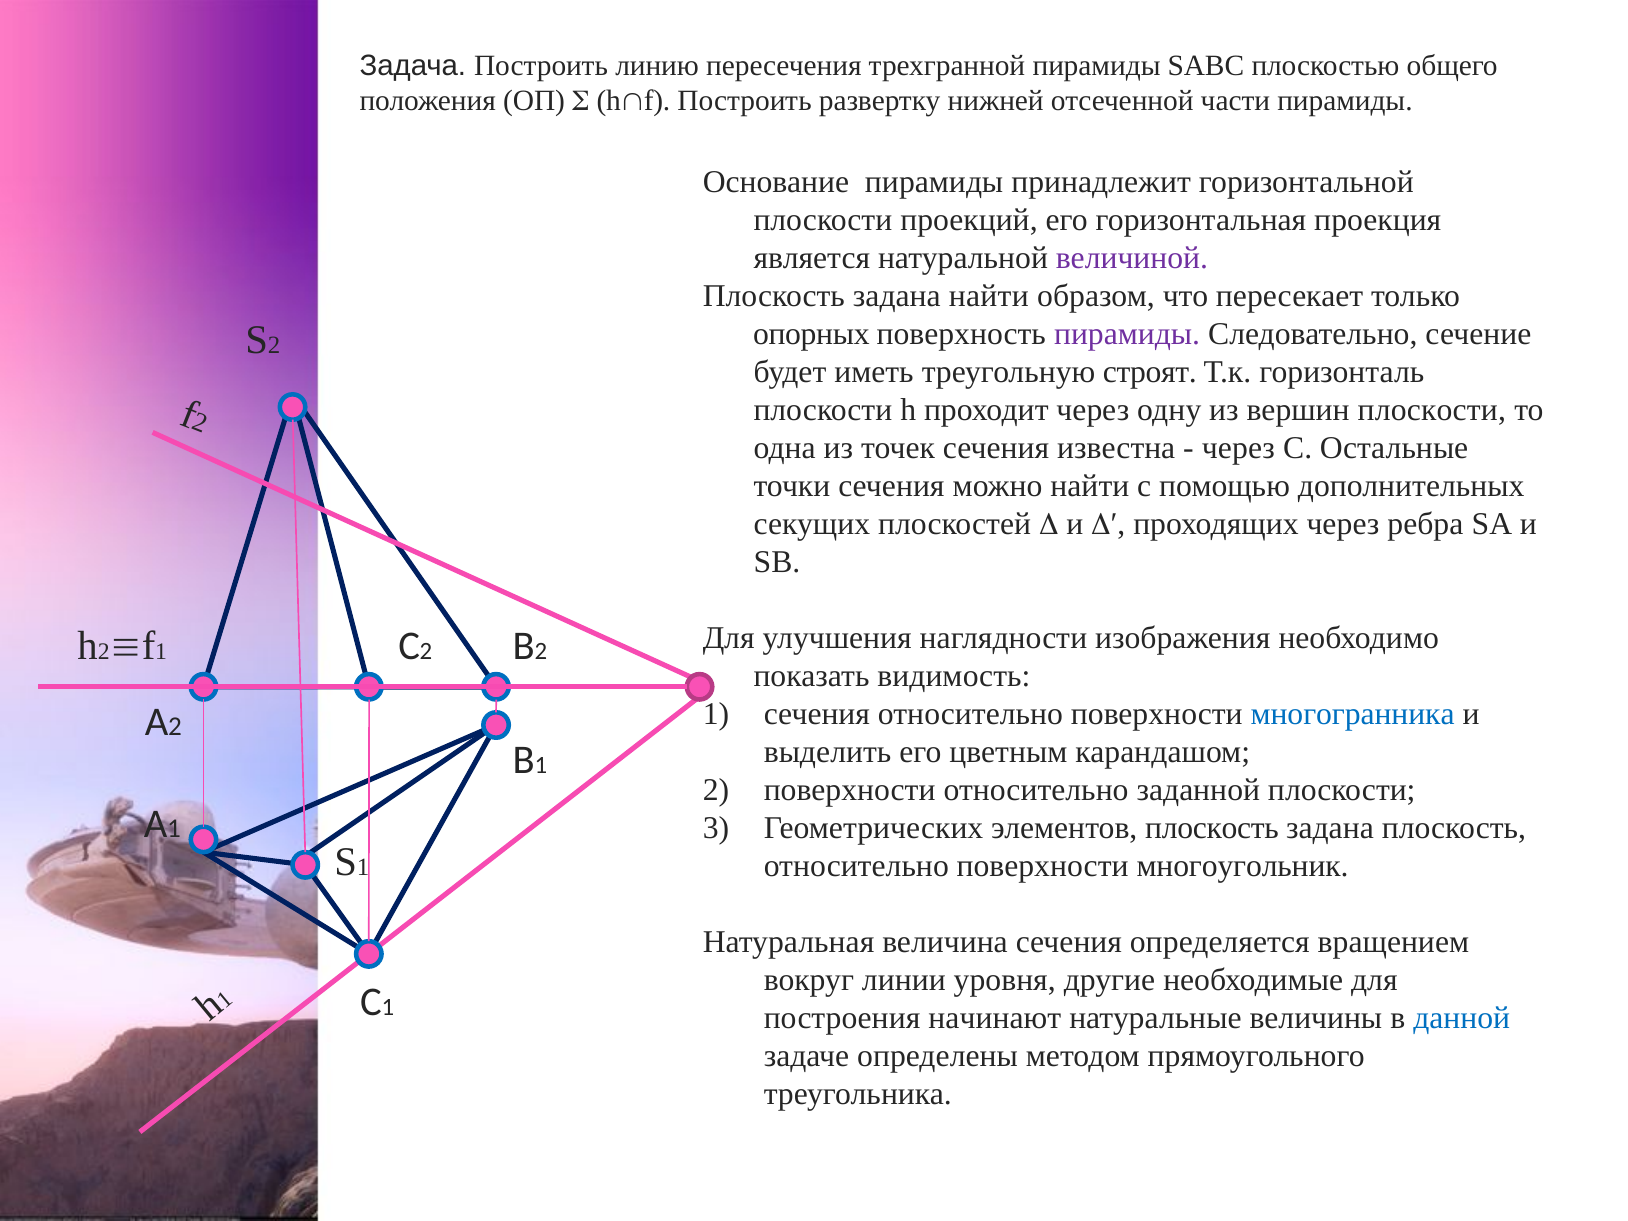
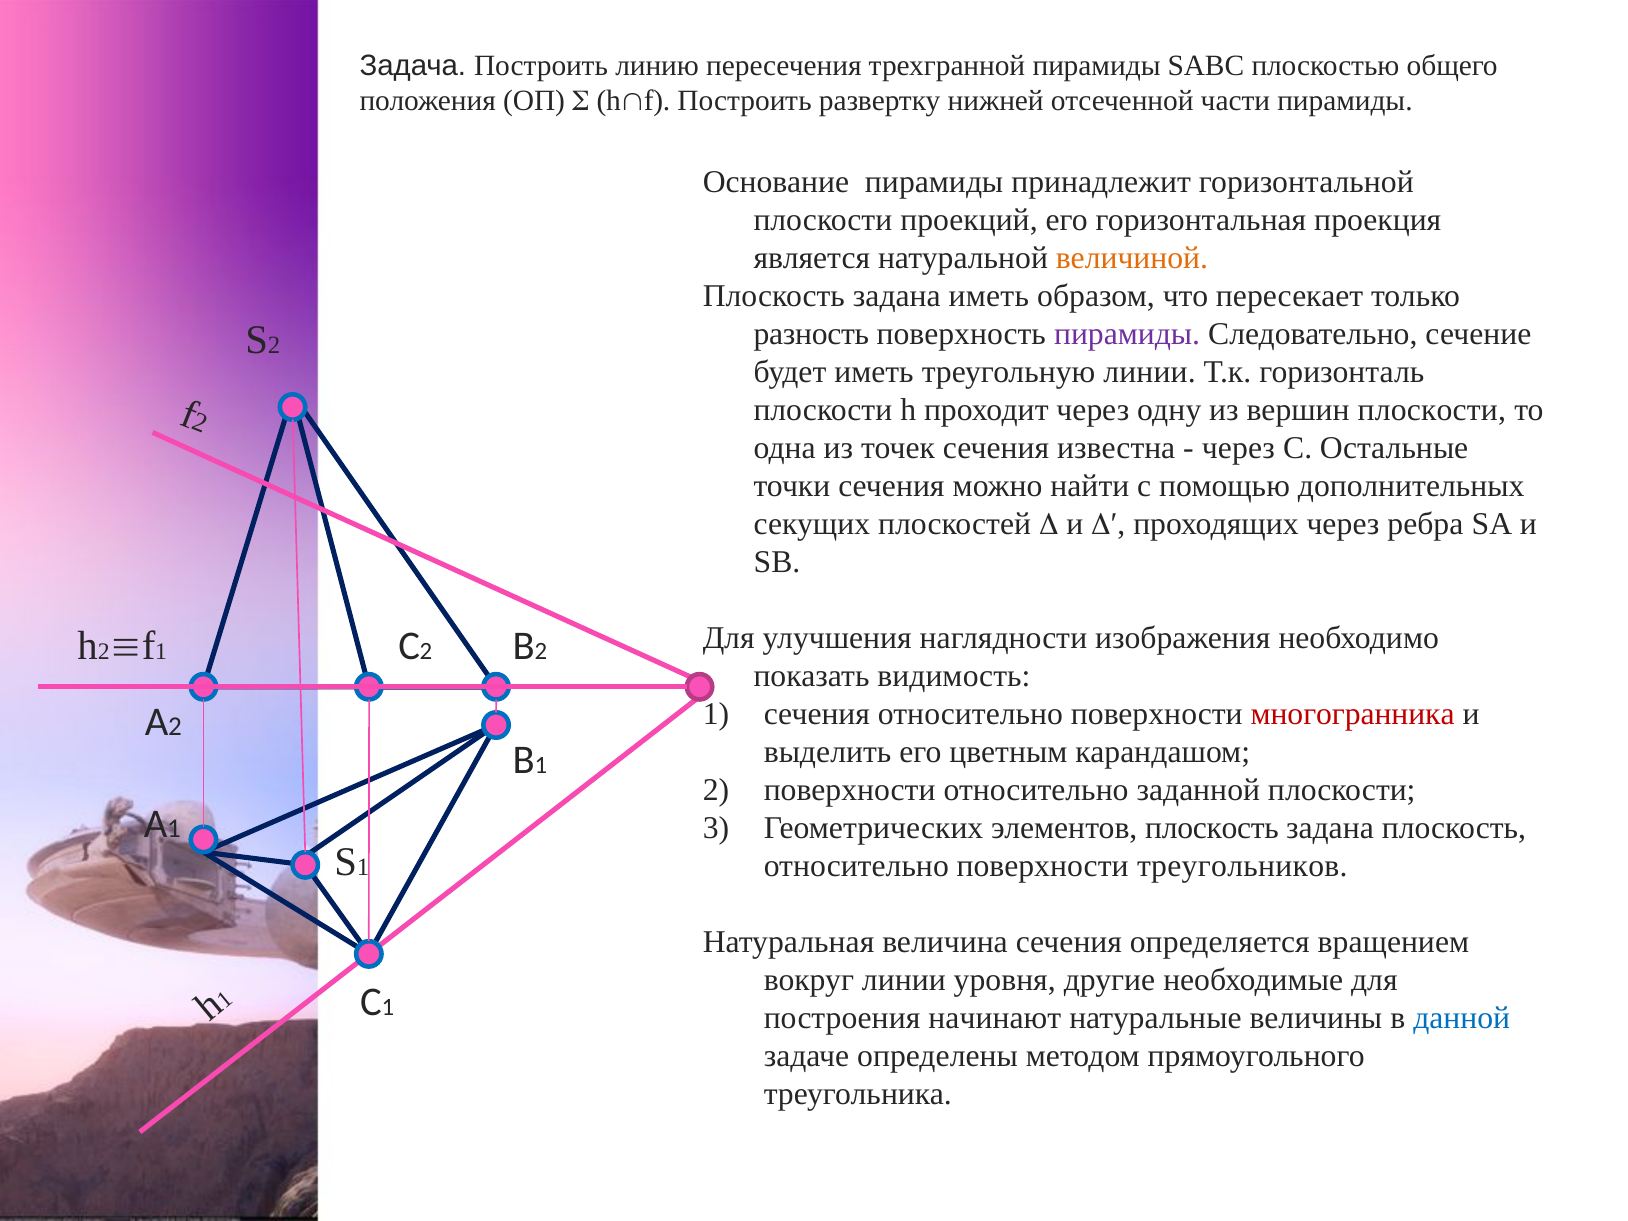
величиной colour: purple -> orange (1132, 258)
задана найти: найти -> иметь (989, 296)
опорных: опорных -> разность (811, 334)
треугольную строят: строят -> линии (1150, 372)
многогранника colour: blue -> red (1353, 714)
многоугольник: многоугольник -> треугольников (1242, 866)
